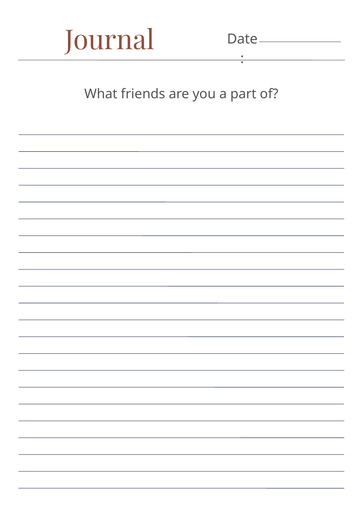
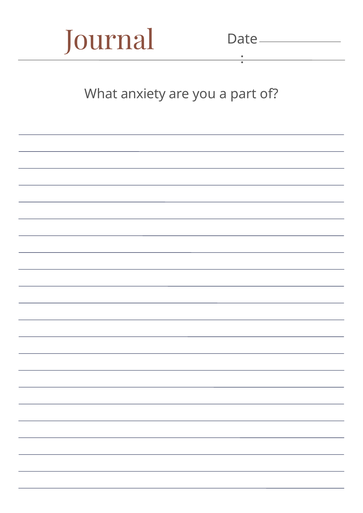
friends: friends -> anxiety (143, 94)
